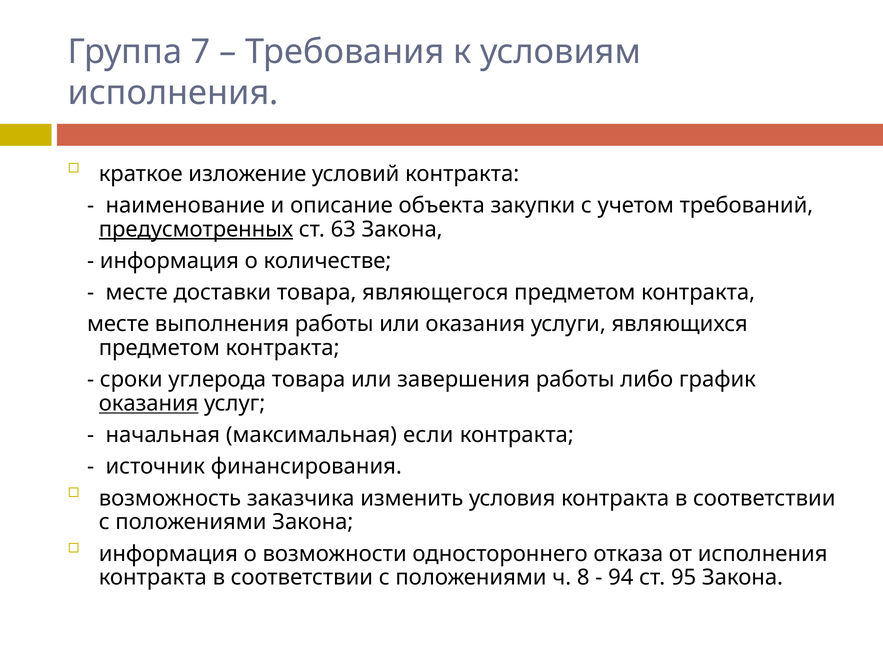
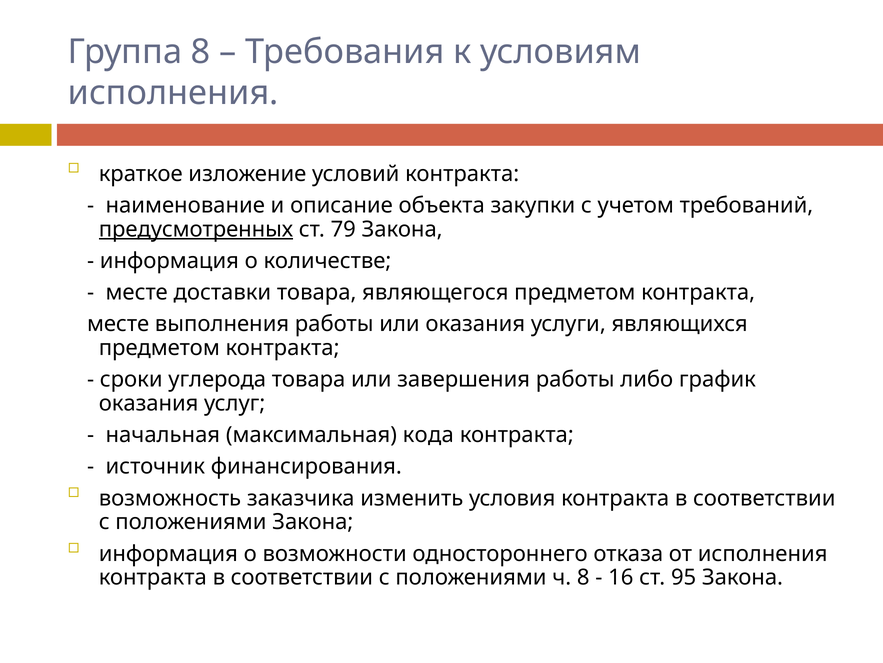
Группа 7: 7 -> 8 (201, 52)
63: 63 -> 79 (343, 229)
оказания underline: present -> none (149, 403)
если: если -> кода (428, 435)
94: 94 -> 16 (621, 577)
